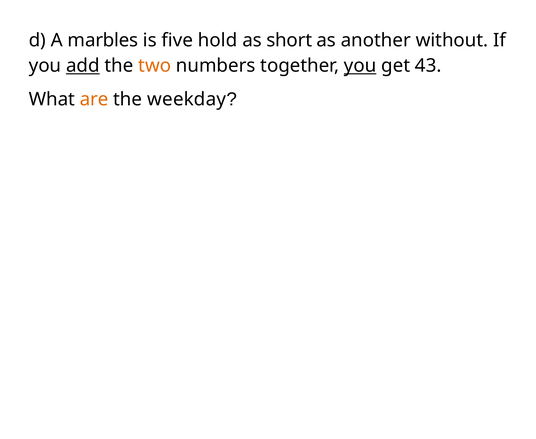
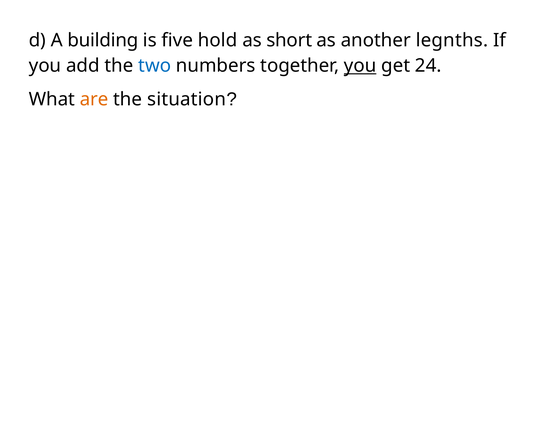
marbles: marbles -> building (103, 40)
without: without -> legnths (452, 40)
add underline: present -> none (83, 66)
two colour: orange -> blue (155, 66)
43: 43 -> 24 (428, 66)
weekday: weekday -> situation (187, 100)
